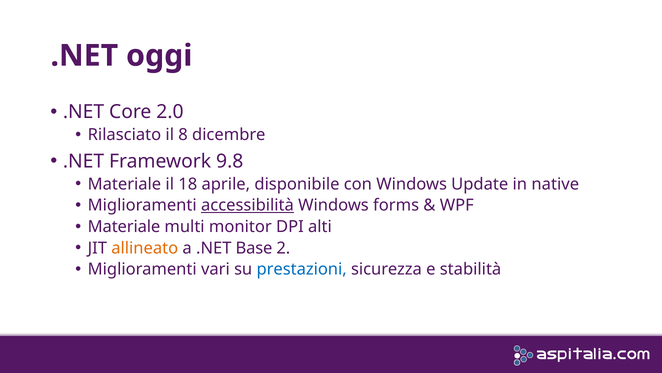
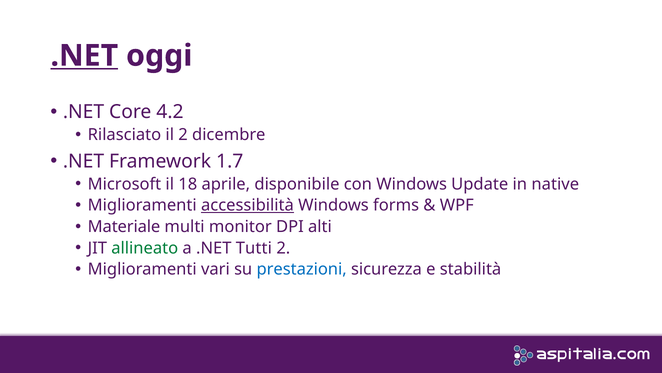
.NET underline: none -> present (84, 56)
2.0: 2.0 -> 4.2 (170, 112)
il 8: 8 -> 2 (183, 135)
9.8: 9.8 -> 1.7 (230, 161)
Materiale: Materiale -> Microsoft (124, 184)
allineato colour: orange -> green (145, 248)
Base: Base -> Tutti (254, 248)
